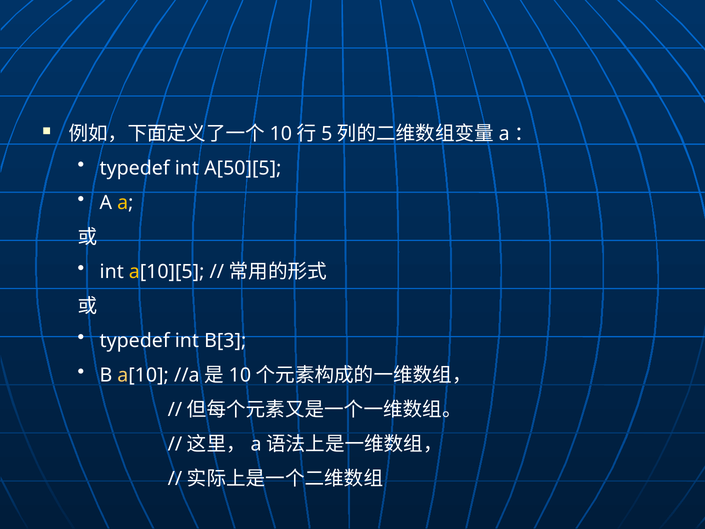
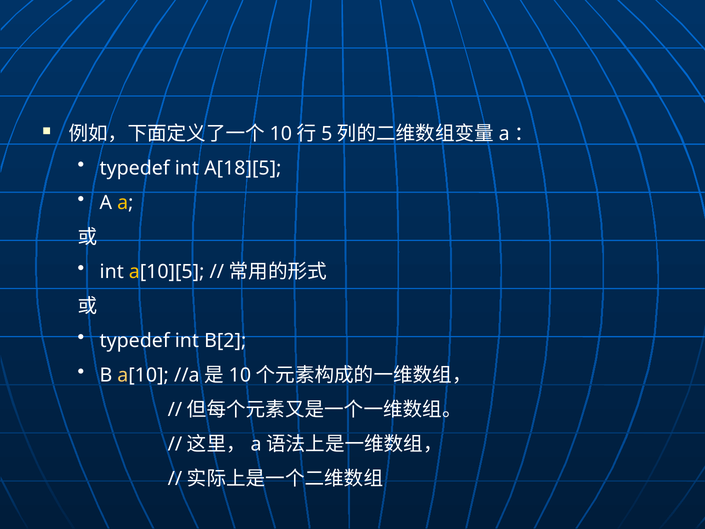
A[50][5: A[50][5 -> A[18][5 (243, 168)
B[3: B[3 -> B[2 (225, 340)
